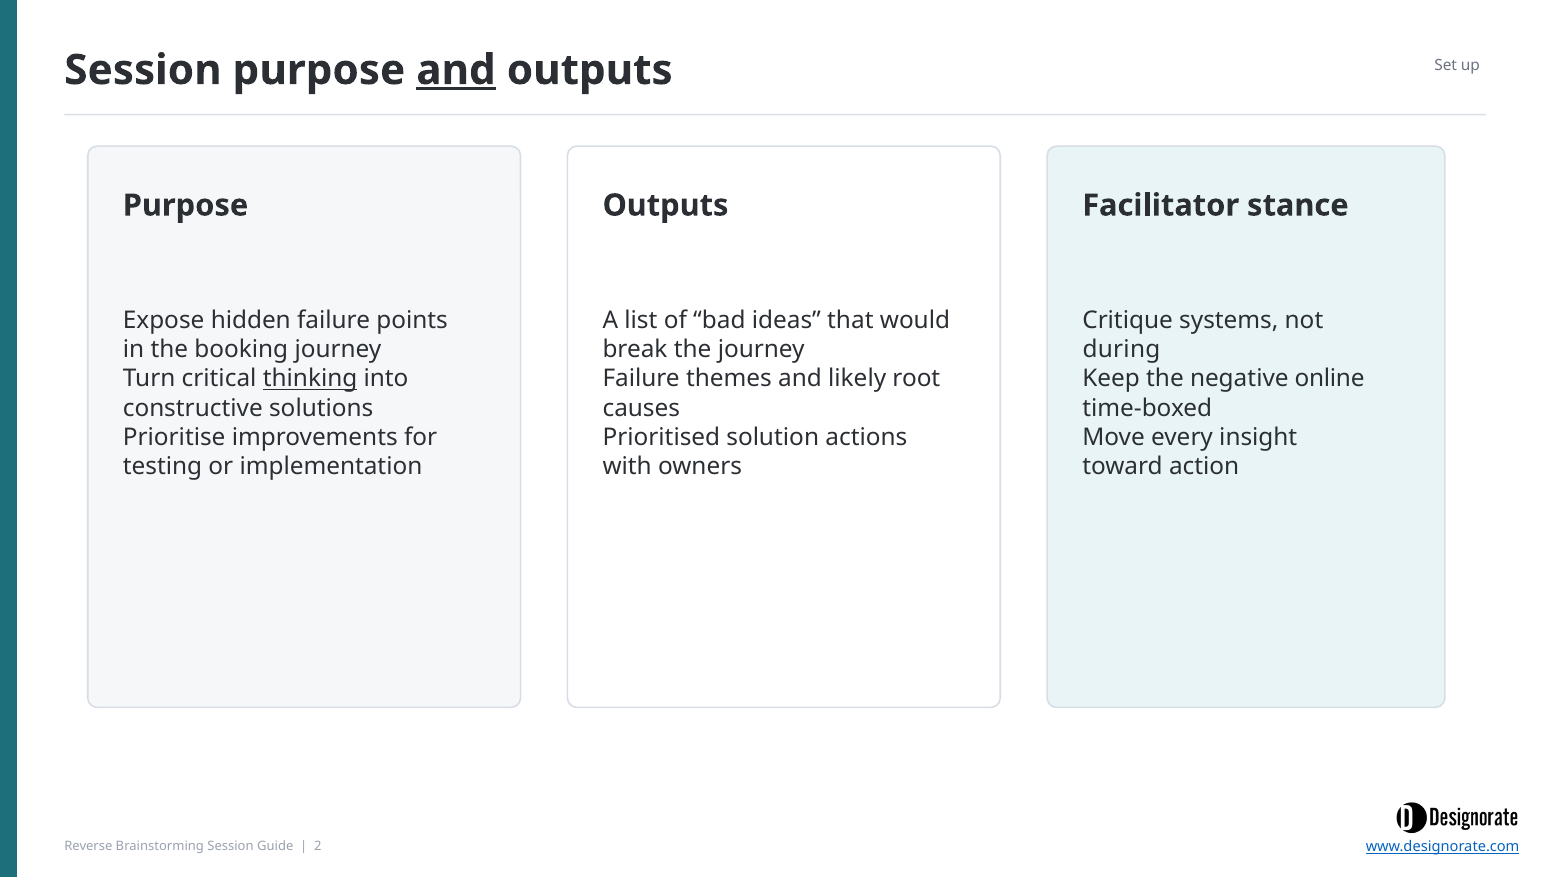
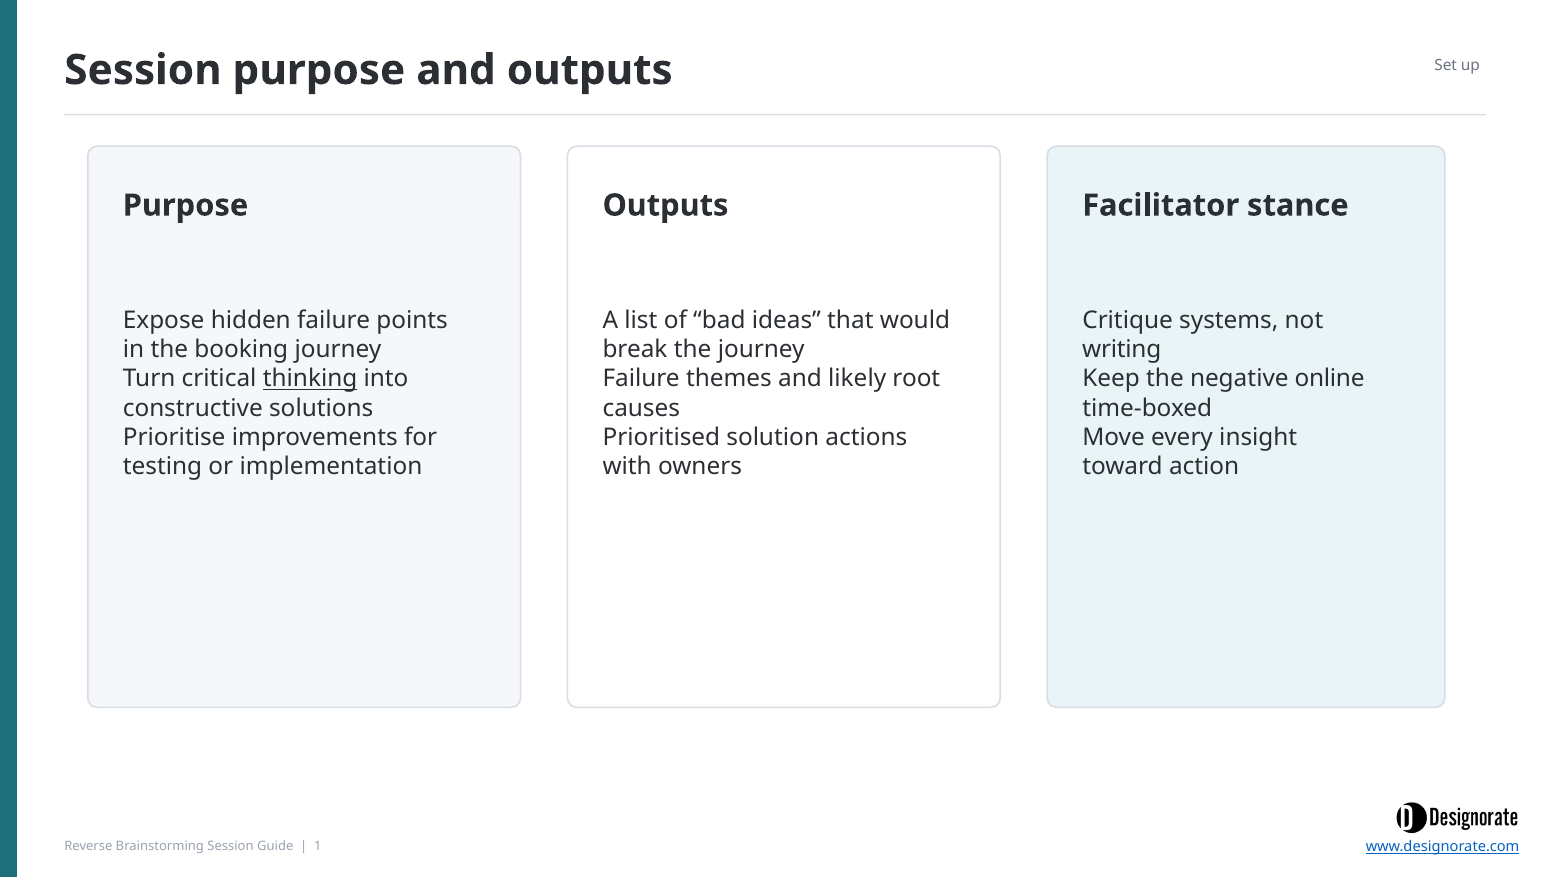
and underline: present -> none (456, 70)
during: during -> writing (1122, 350)
2: 2 -> 1 (318, 847)
